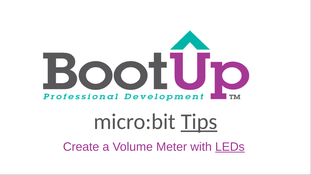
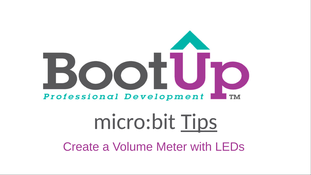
LEDs underline: present -> none (230, 147)
